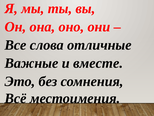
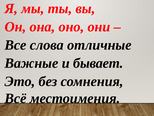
вместе: вместе -> бывает (98, 63)
